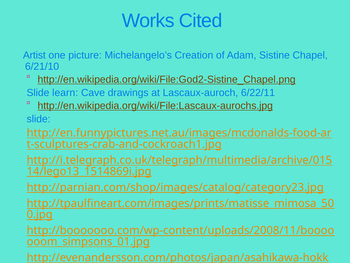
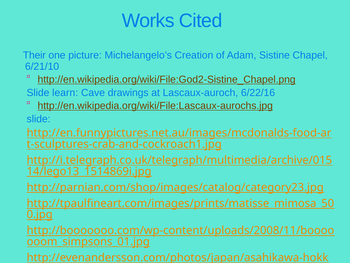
Artist: Artist -> Their (34, 55)
6/22/11: 6/22/11 -> 6/22/16 (258, 92)
